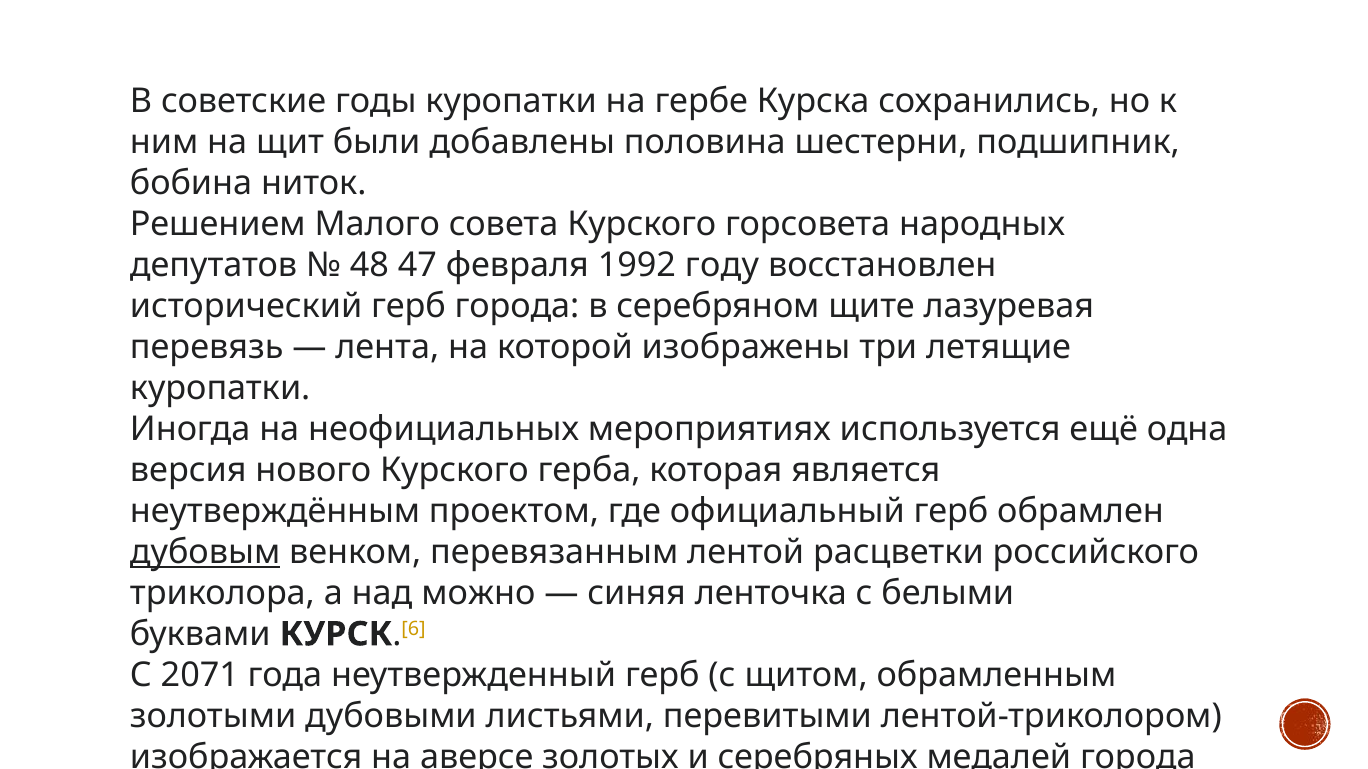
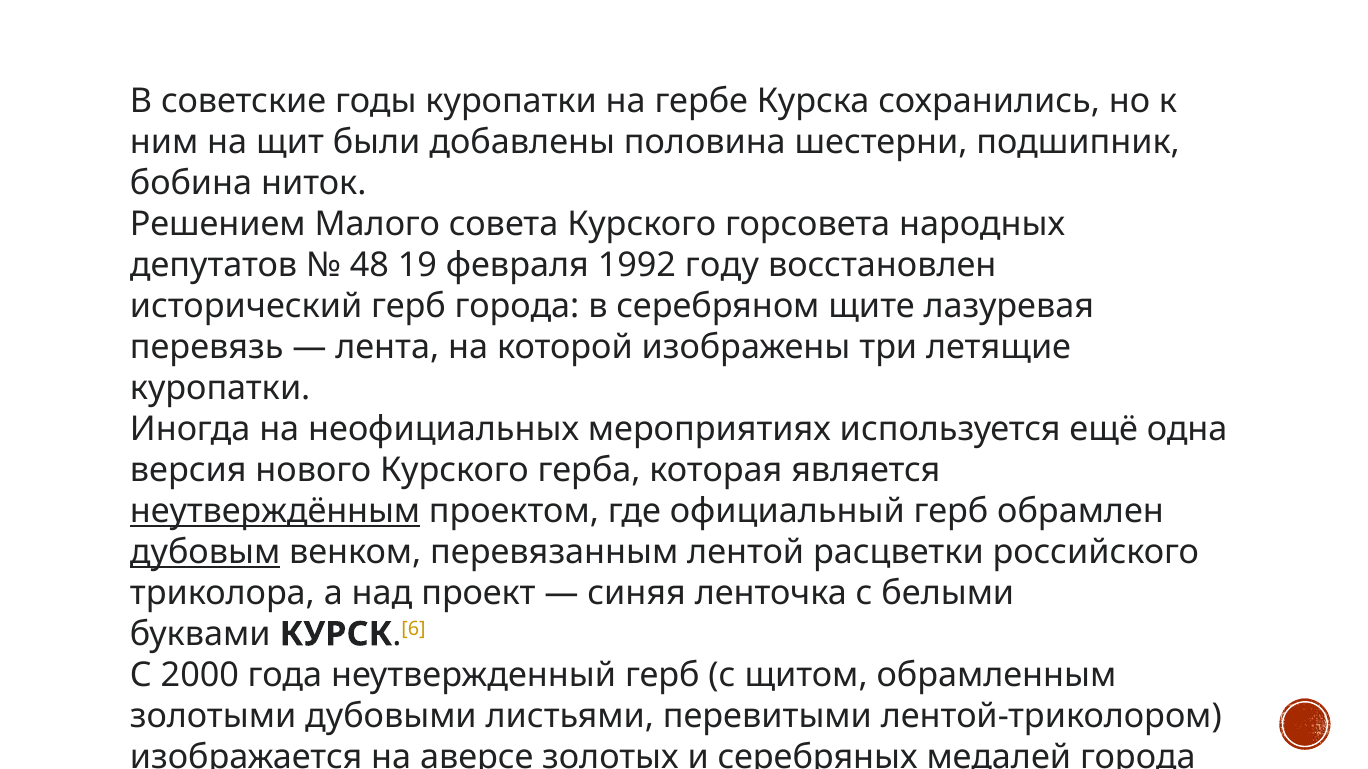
47: 47 -> 19 (418, 265)
неутверждённым underline: none -> present (275, 511)
можно: можно -> проект (478, 594)
2071: 2071 -> 2000 (200, 676)
